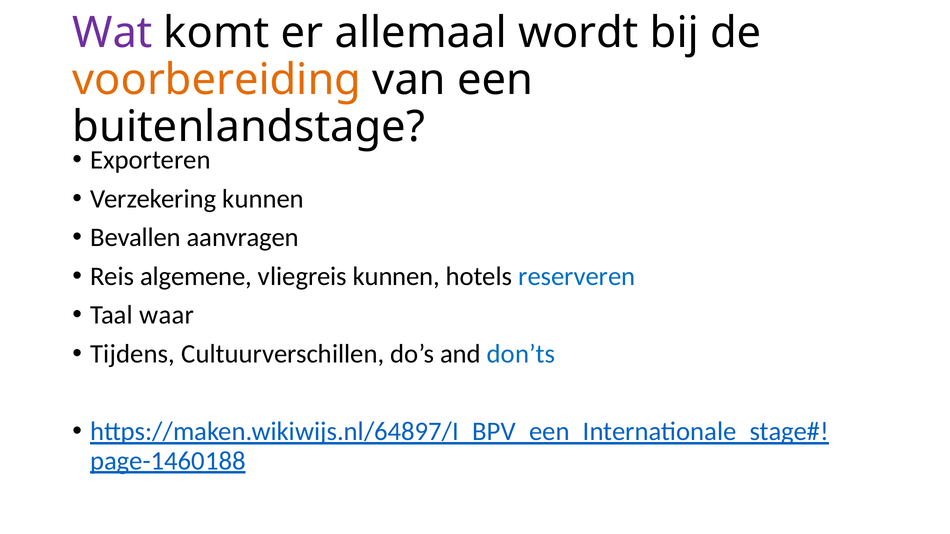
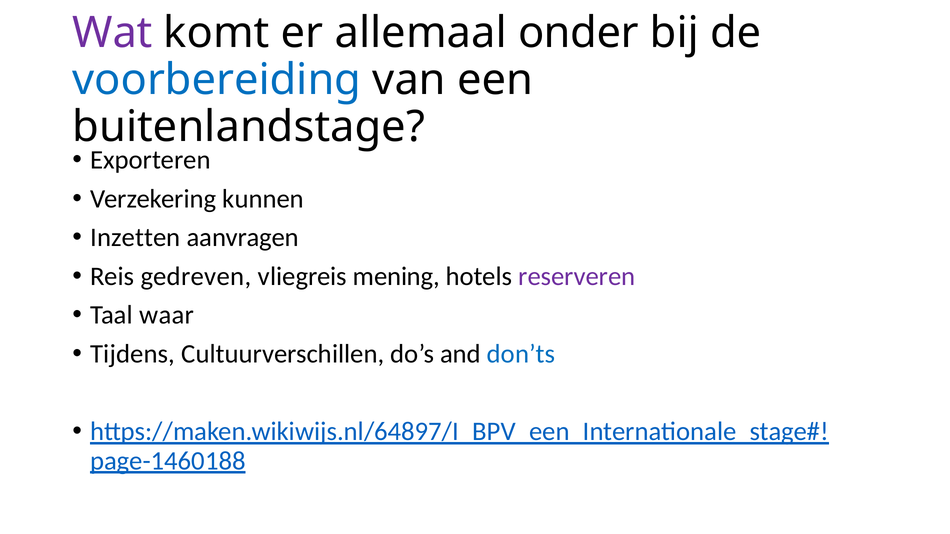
wordt: wordt -> onder (578, 33)
voorbereiding colour: orange -> blue (217, 80)
Bevallen: Bevallen -> Inzetten (135, 238)
algemene: algemene -> gedreven (196, 276)
vliegreis kunnen: kunnen -> mening (396, 276)
reserveren colour: blue -> purple (577, 276)
